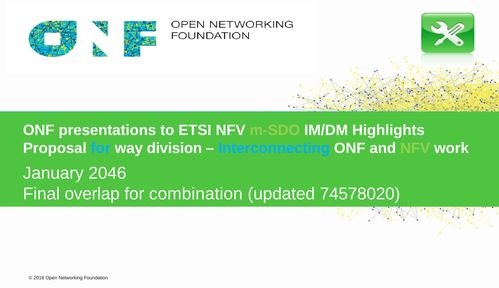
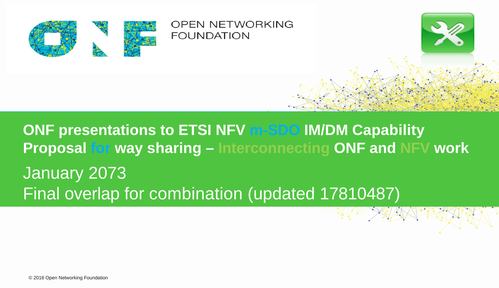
m-SDO colour: light green -> light blue (275, 130)
Highlights: Highlights -> Capability (388, 130)
division: division -> sharing (174, 148)
Interconnecting colour: light blue -> light green (274, 148)
2046: 2046 -> 2073 (107, 173)
74578020: 74578020 -> 17810487 (360, 194)
